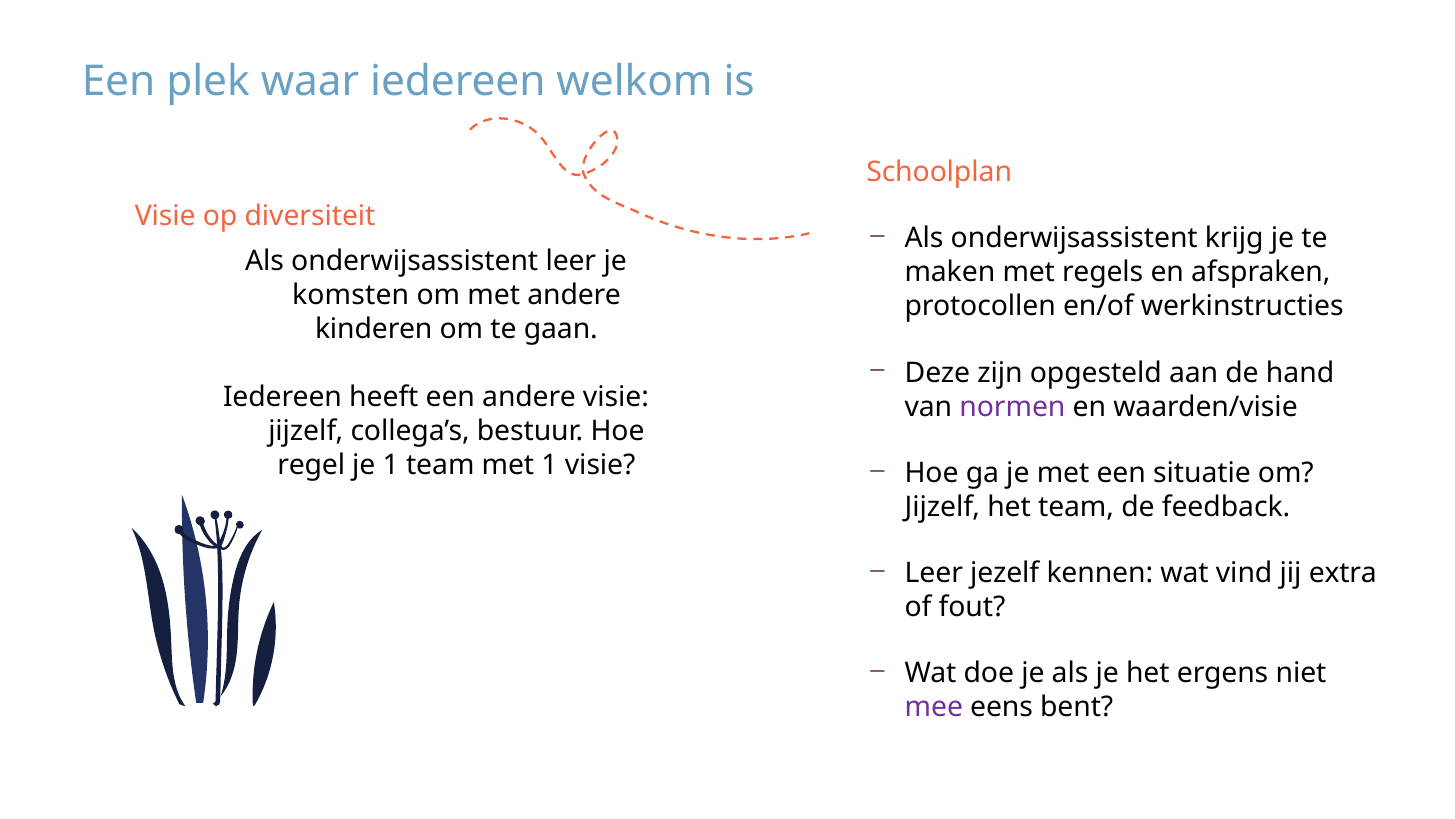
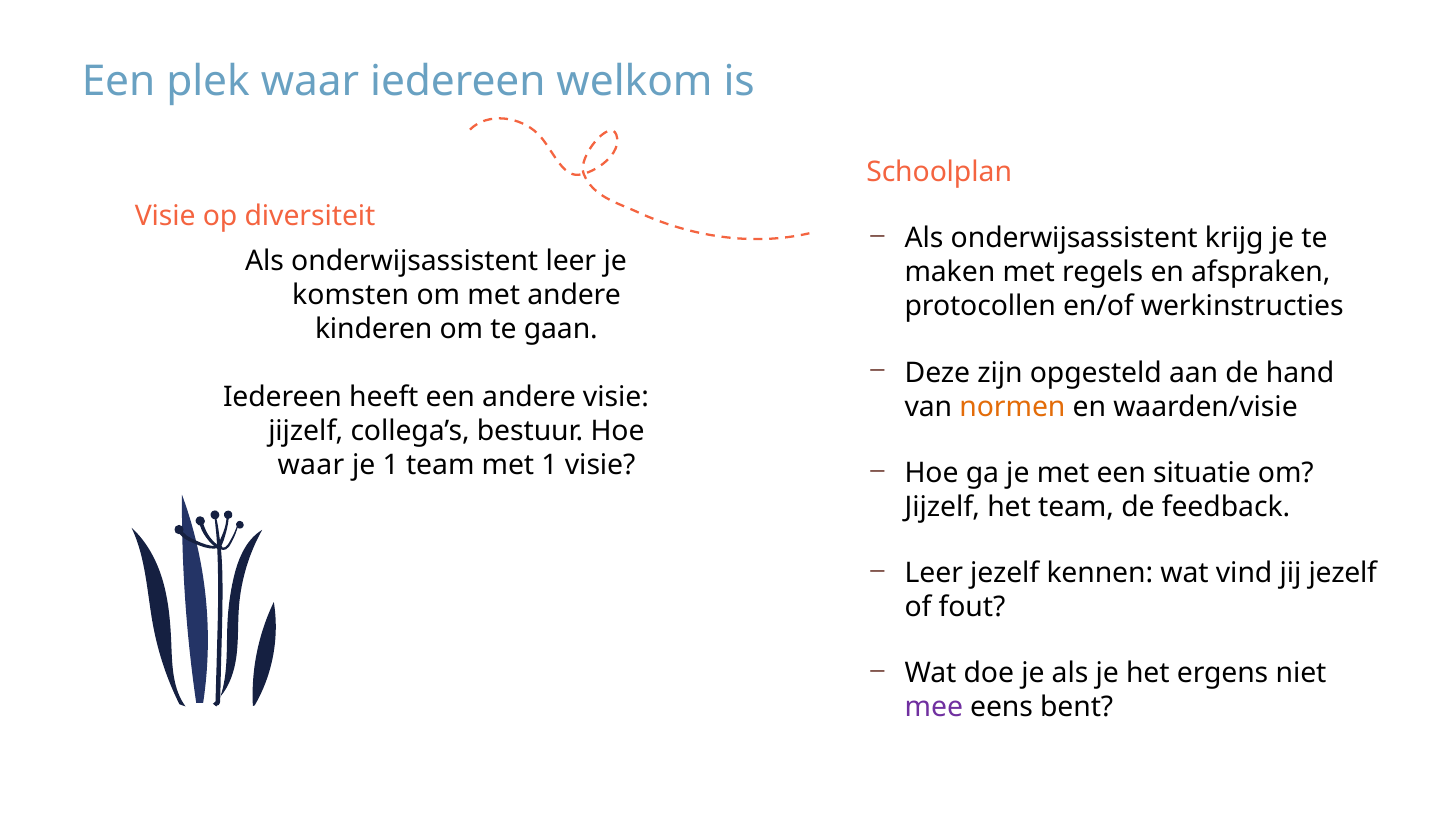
normen colour: purple -> orange (1012, 407)
regel: regel -> waar (311, 465)
jij extra: extra -> jezelf (1343, 573)
